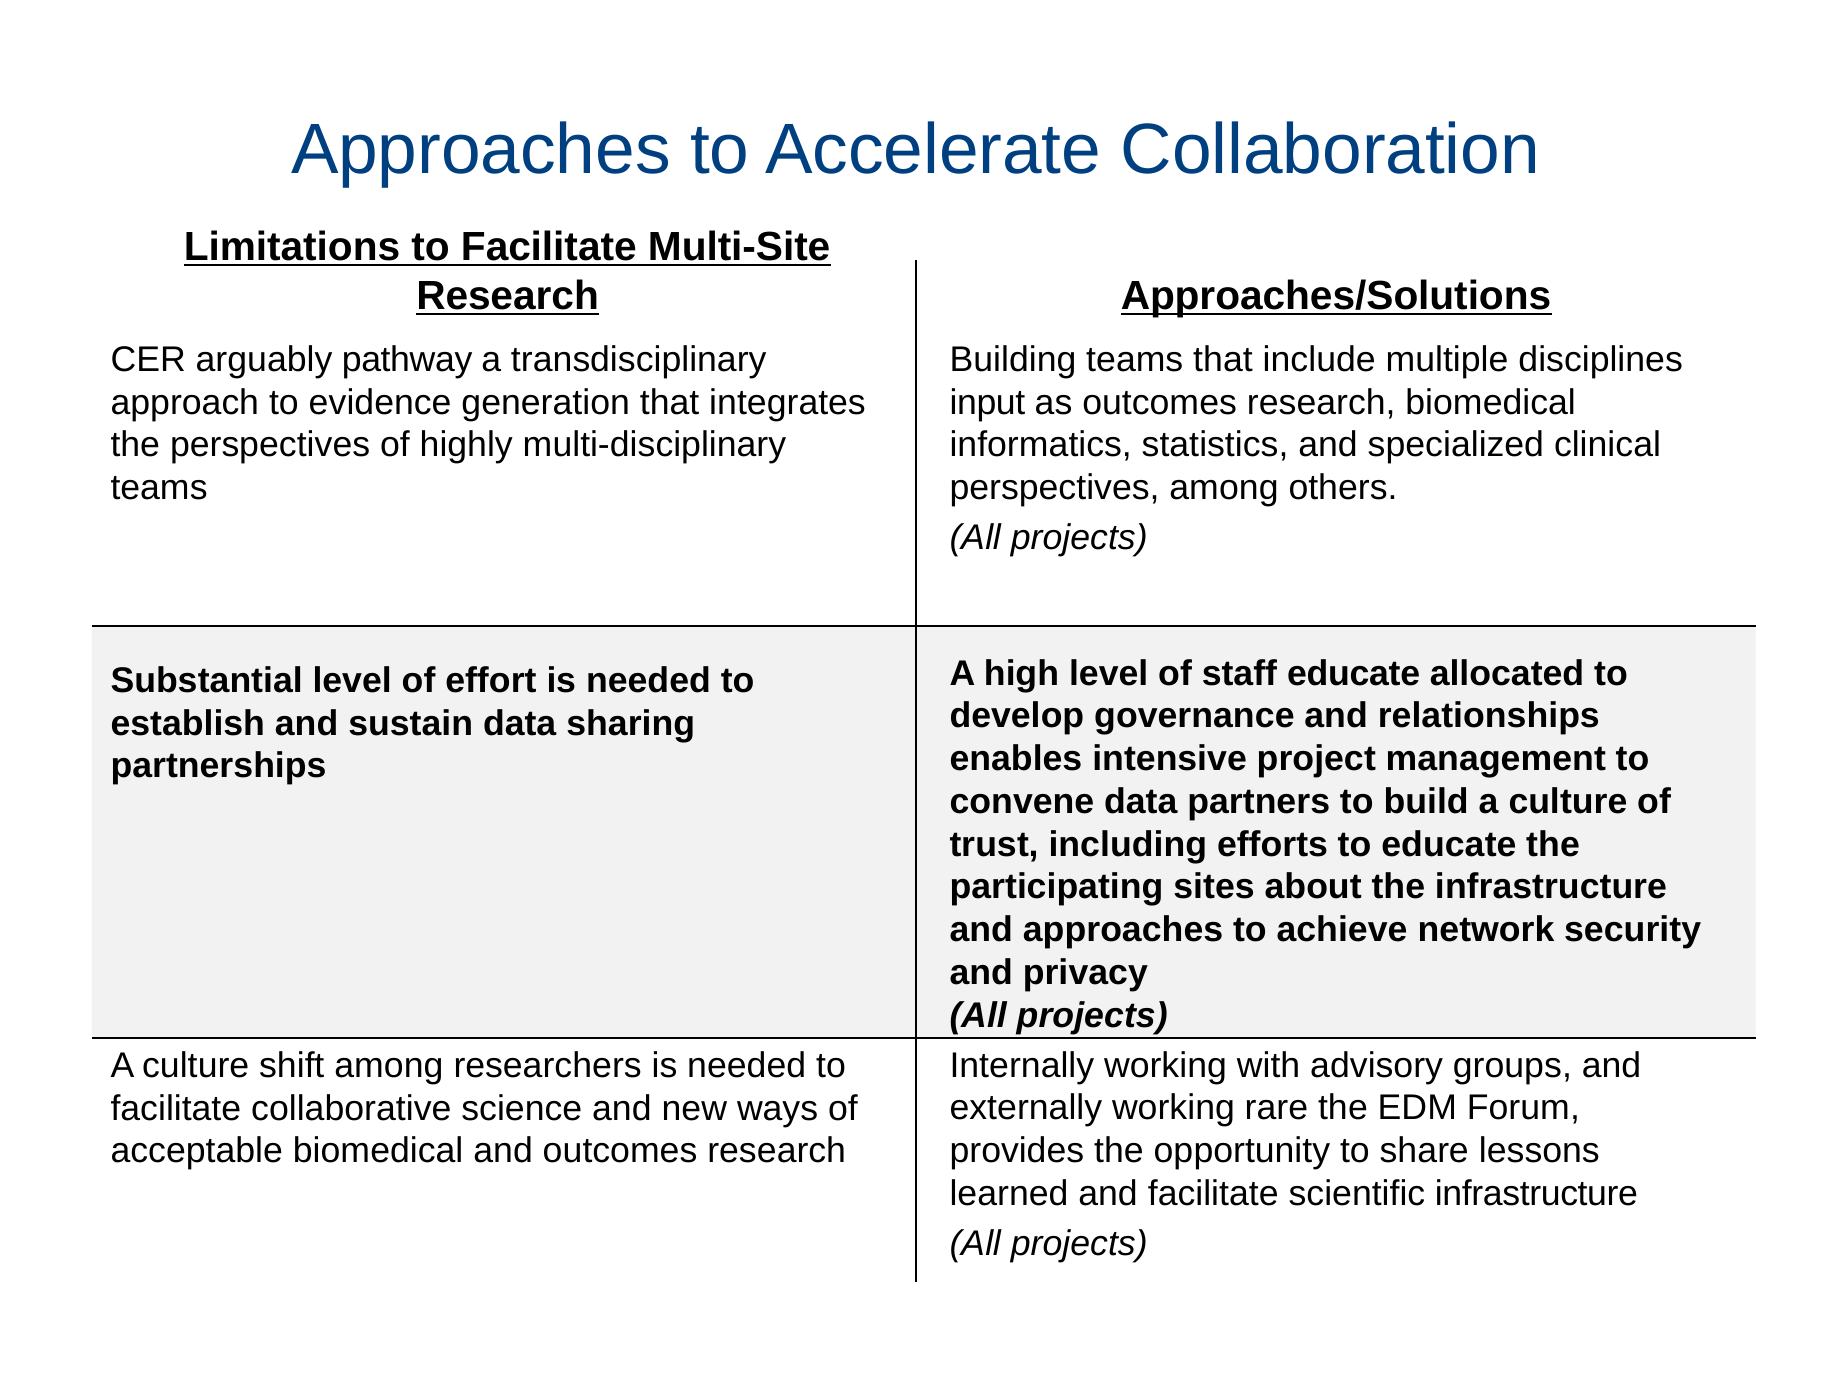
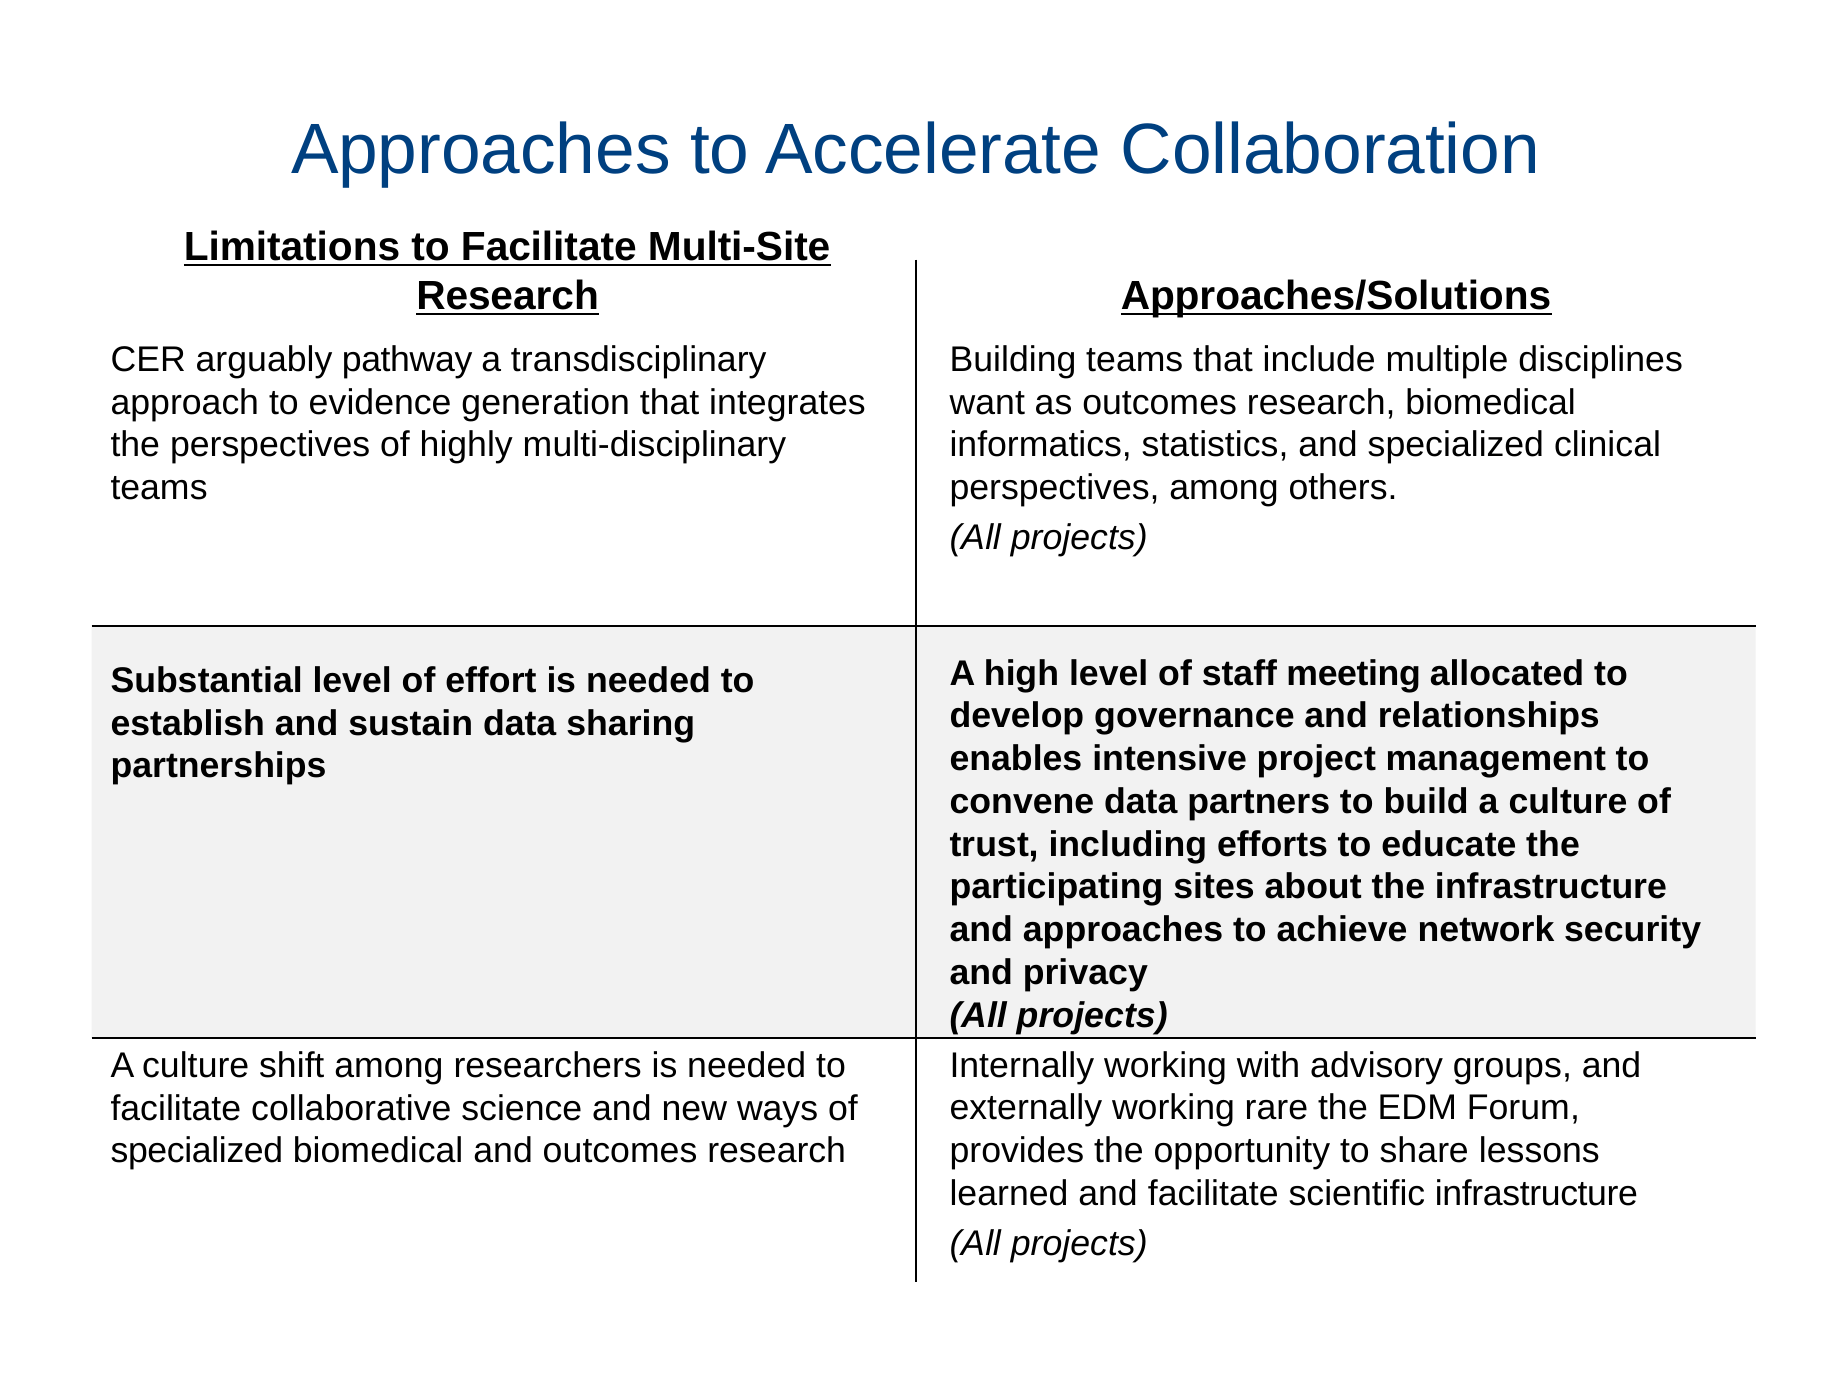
input: input -> want (987, 402)
staff educate: educate -> meeting (1354, 673)
acceptable: acceptable -> specialized (197, 1151)
